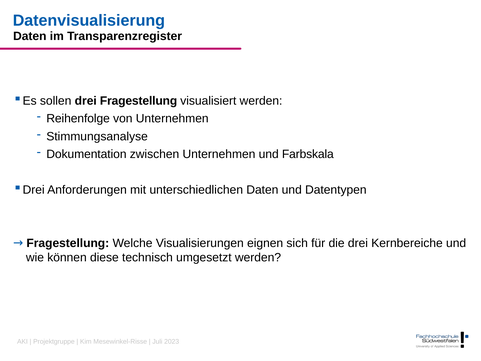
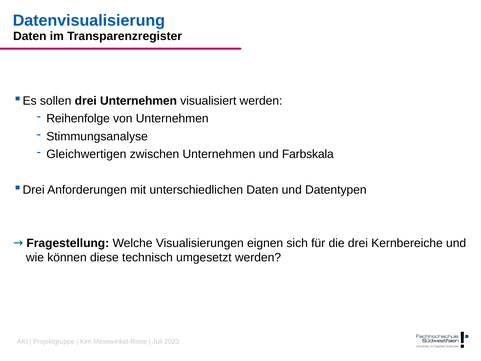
drei Fragestellung: Fragestellung -> Unternehmen (139, 101)
Dokumentation: Dokumentation -> Gleichwertigen (86, 154)
